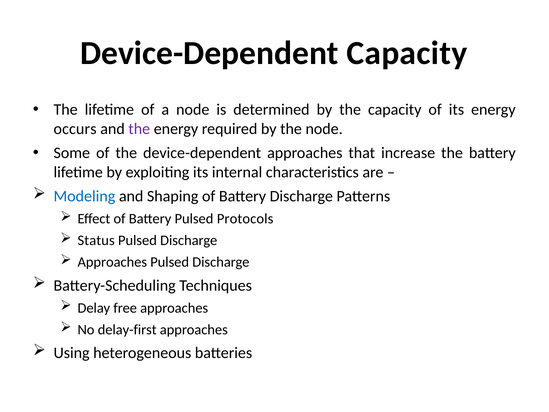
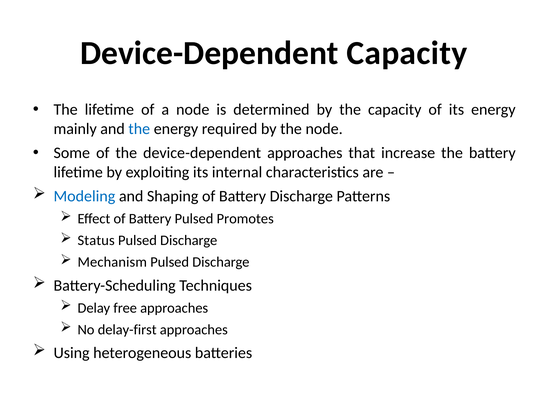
occurs: occurs -> mainly (75, 129)
the colour: purple -> blue (139, 129)
Protocols: Protocols -> Promotes (245, 219)
Approaches: Approaches -> Mechanism (112, 262)
